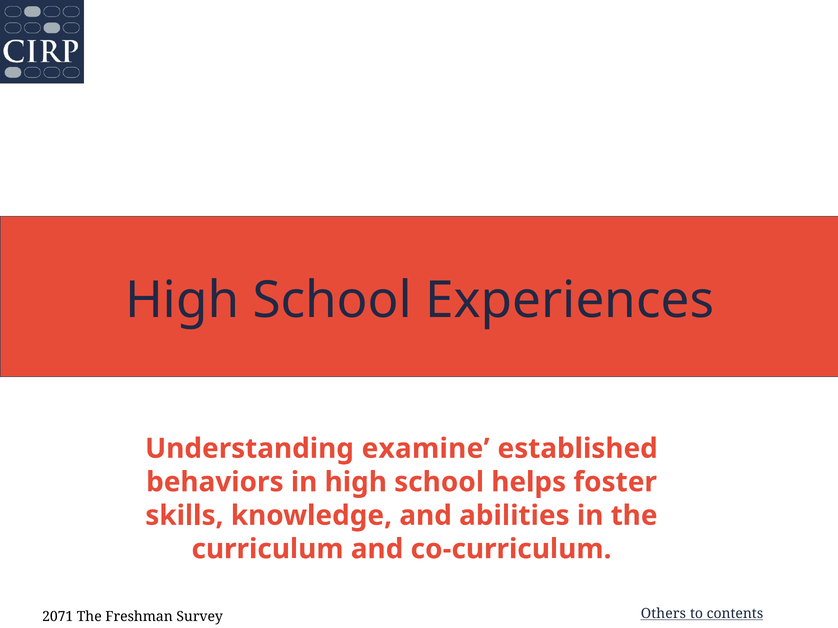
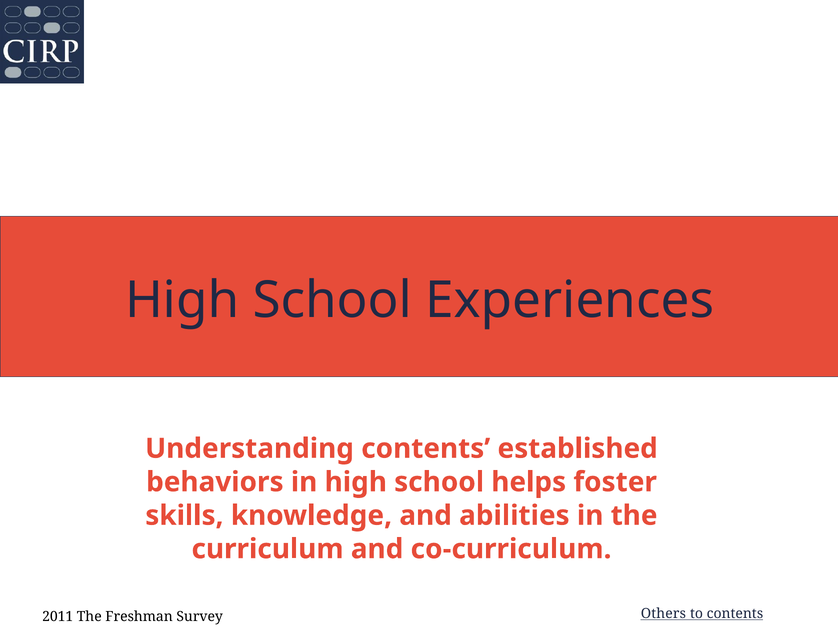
Understanding examine: examine -> contents (426, 449)
2071: 2071 -> 2011 (58, 617)
